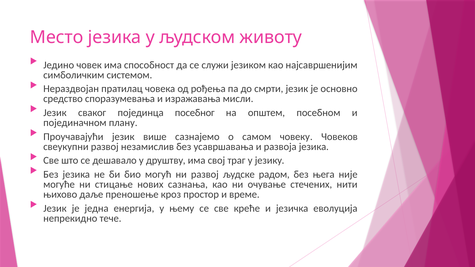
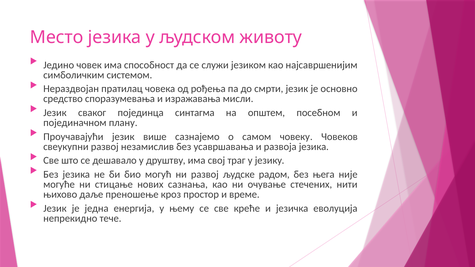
посебног: посебног -> синтагма (195, 113)
